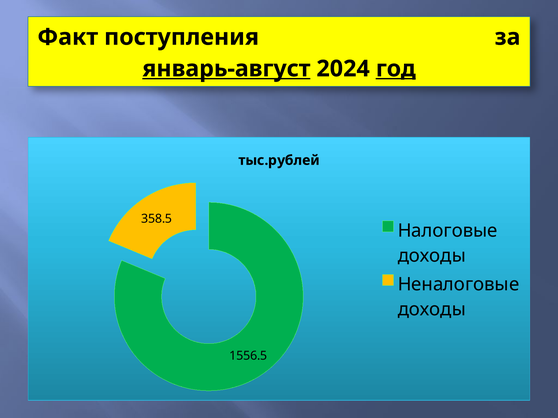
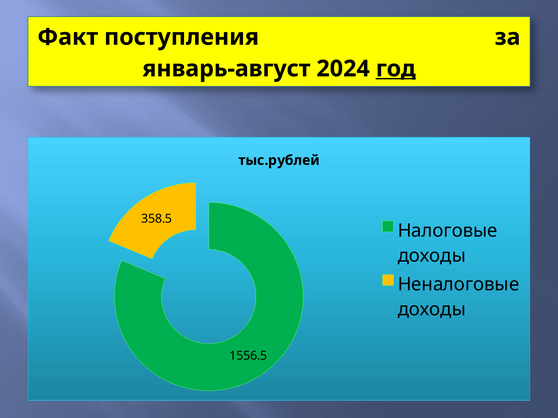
январь-август underline: present -> none (226, 69)
